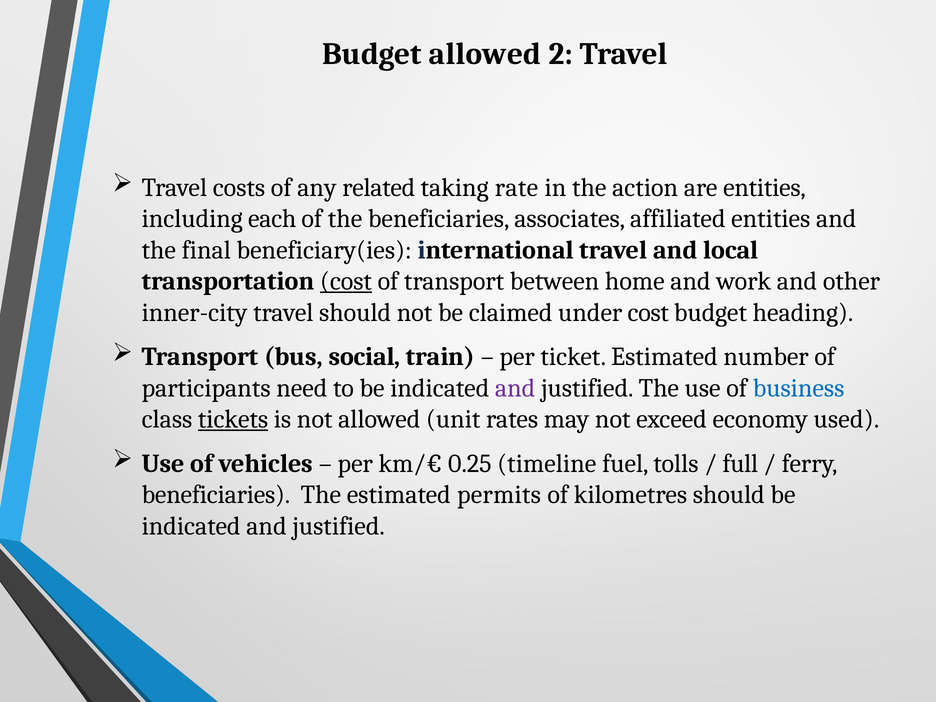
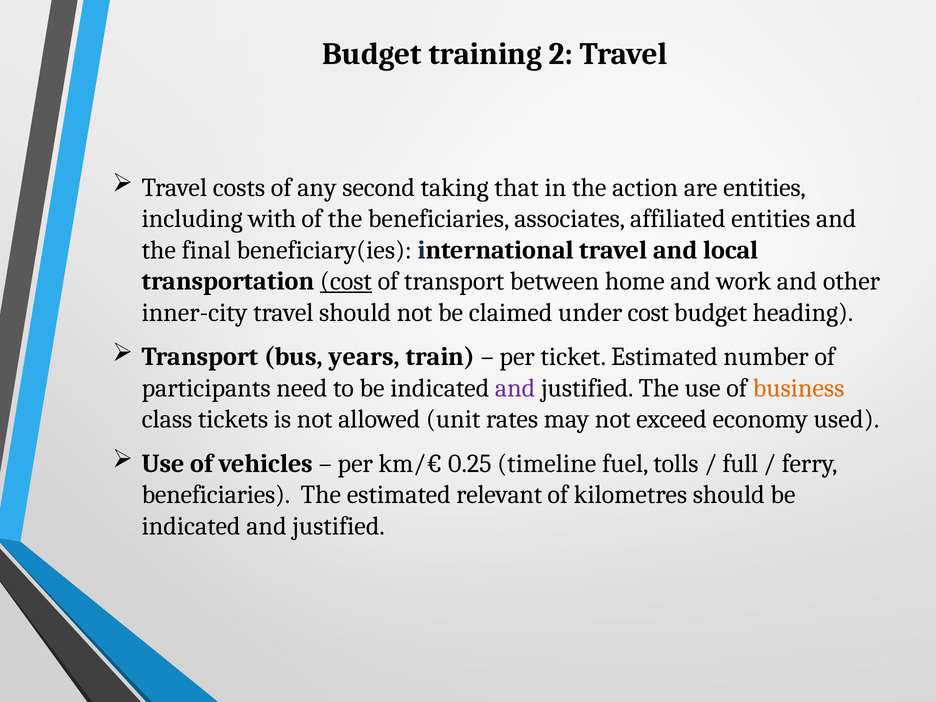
Budget allowed: allowed -> training (485, 54)
related: related -> second (379, 187)
rate: rate -> that (516, 187)
each: each -> with (272, 219)
social: social -> years (364, 357)
business colour: blue -> orange (799, 388)
tickets underline: present -> none (233, 419)
permits: permits -> relevant (499, 495)
